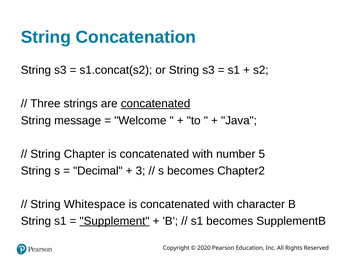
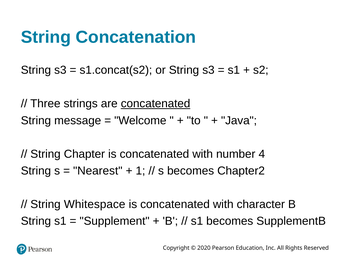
5: 5 -> 4 (262, 154)
Decimal: Decimal -> Nearest (98, 171)
3: 3 -> 1 (140, 171)
Supplement underline: present -> none (115, 221)
